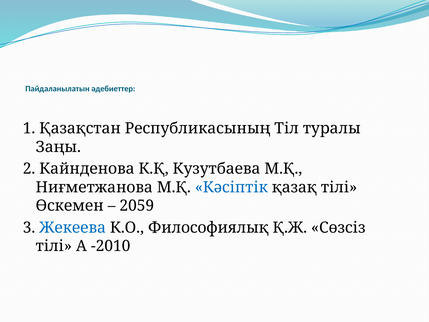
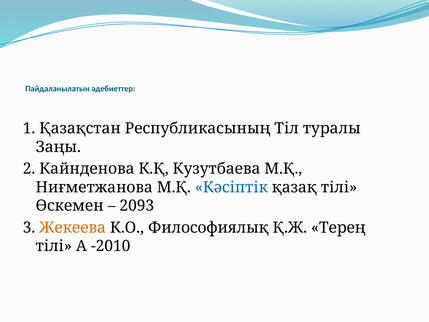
2059: 2059 -> 2093 (137, 206)
Жекеева colour: blue -> orange (73, 227)
Сөзсіз: Сөзсіз -> Терең (338, 227)
